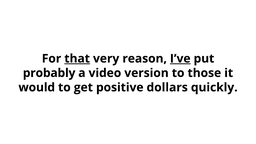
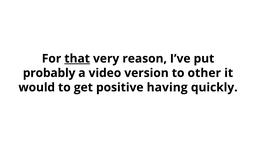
I’ve underline: present -> none (180, 59)
those: those -> other (204, 73)
dollars: dollars -> having (167, 87)
